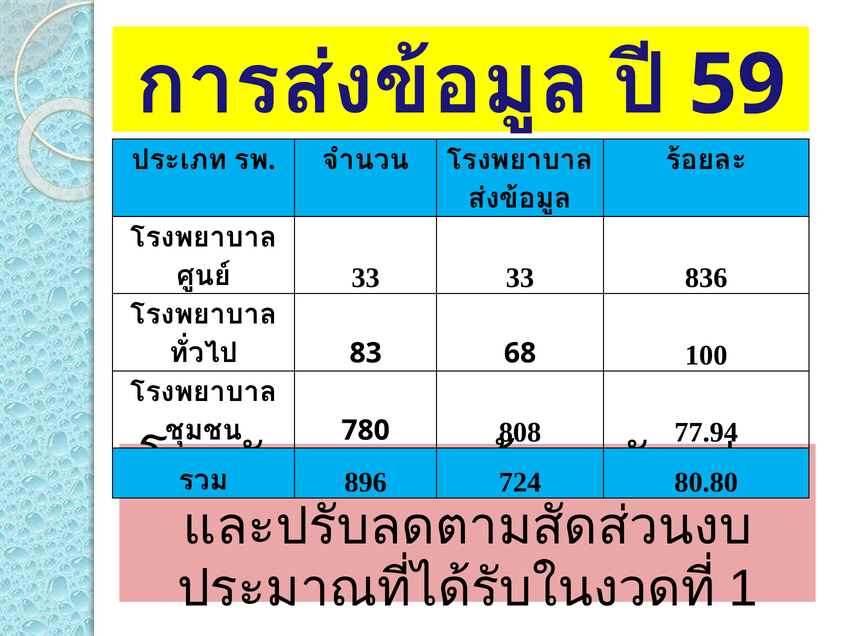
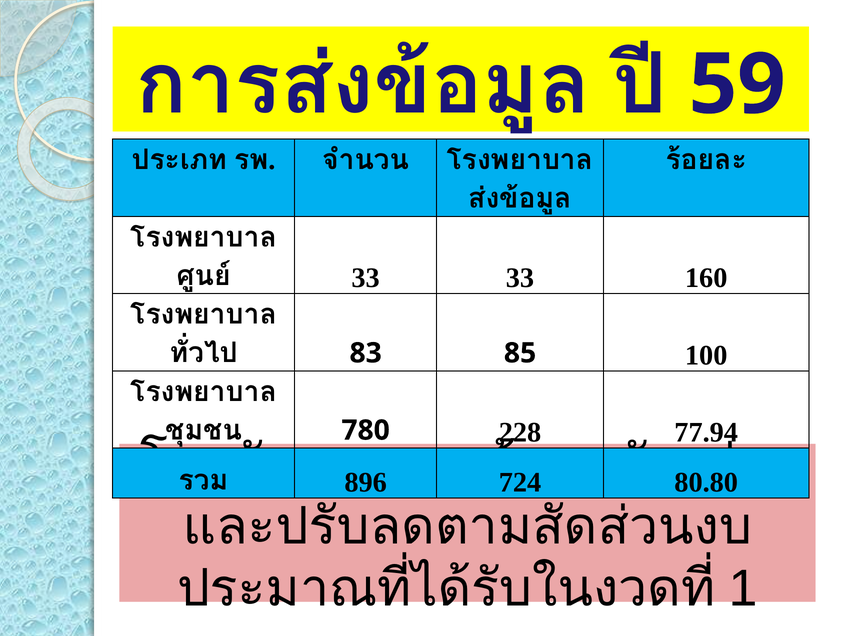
836: 836 -> 160 (706, 278)
68: 68 -> 85 (520, 354)
808: 808 -> 228 (520, 433)
